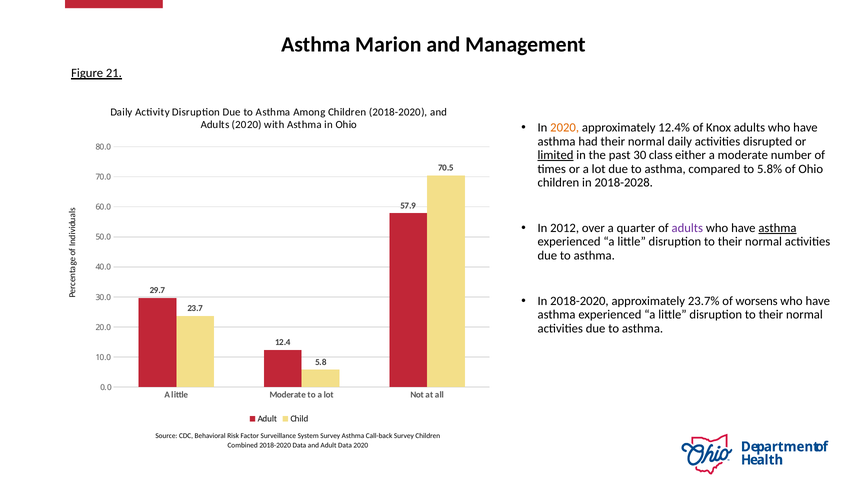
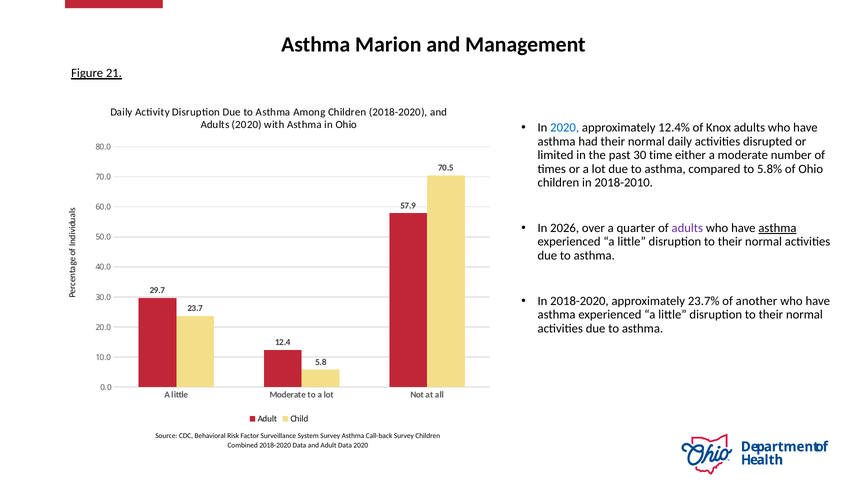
2020 colour: orange -> blue (565, 128)
limited underline: present -> none (556, 155)
class: class -> time (661, 155)
2018-2028: 2018-2028 -> 2018-2010 (624, 182)
2012: 2012 -> 2026 (565, 228)
worsens: worsens -> another (756, 301)
